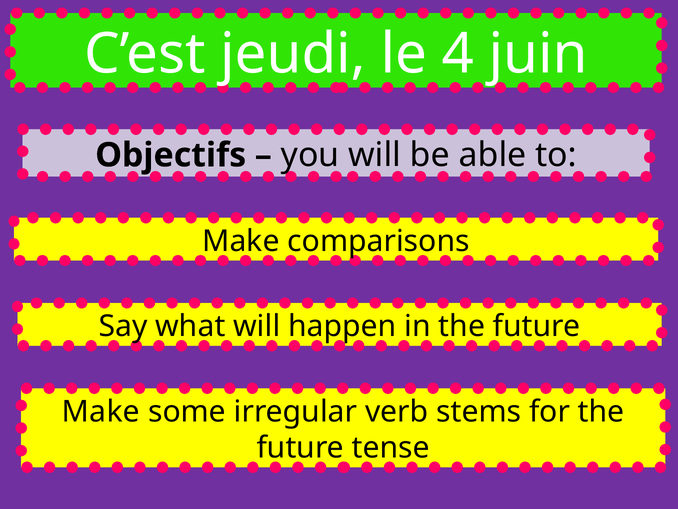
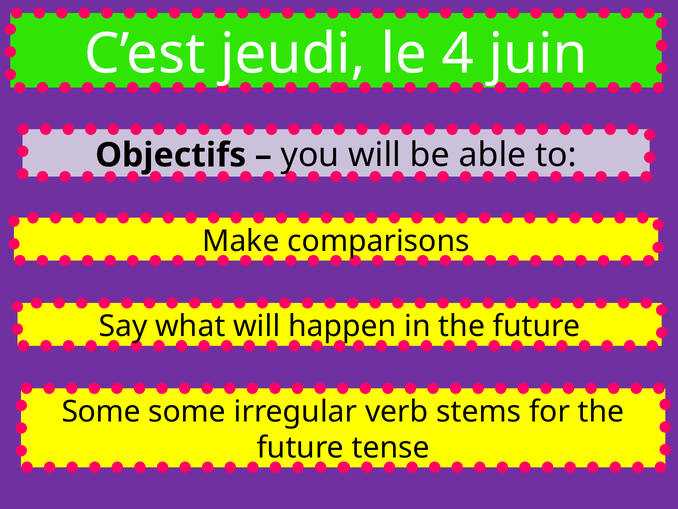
Make: Make -> Some (101, 411)
